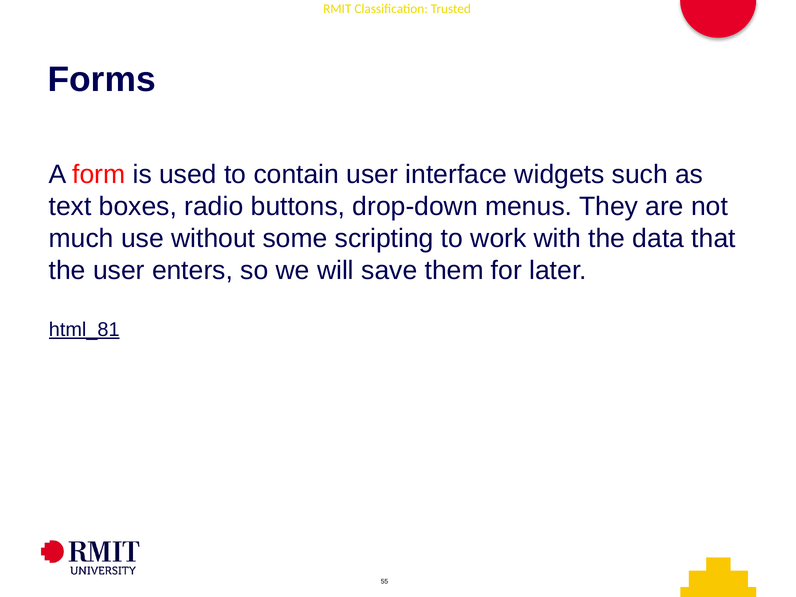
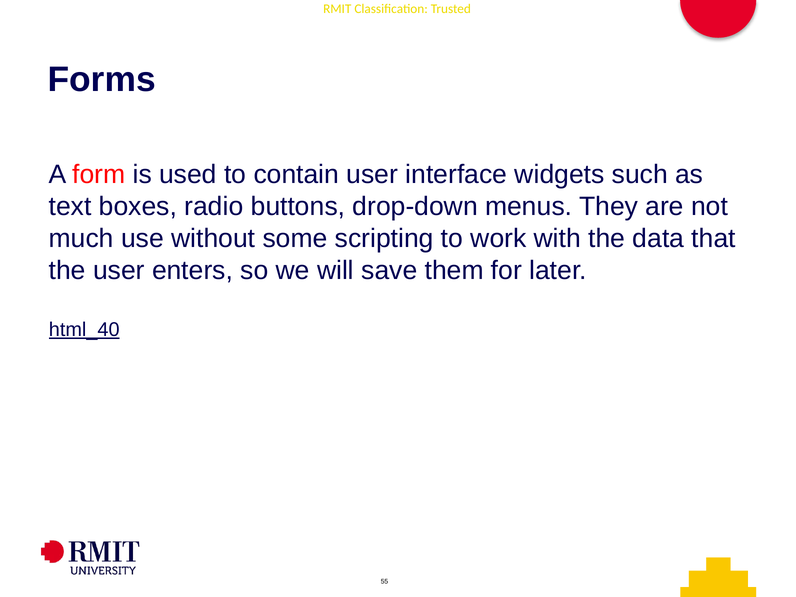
html_81: html_81 -> html_40 (84, 329)
